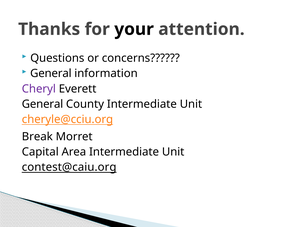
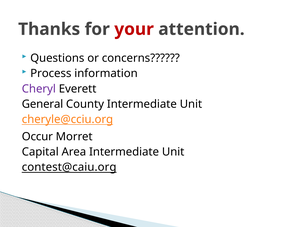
your colour: black -> red (134, 29)
General: General -> Process (51, 74)
Break: Break -> Occur (37, 137)
